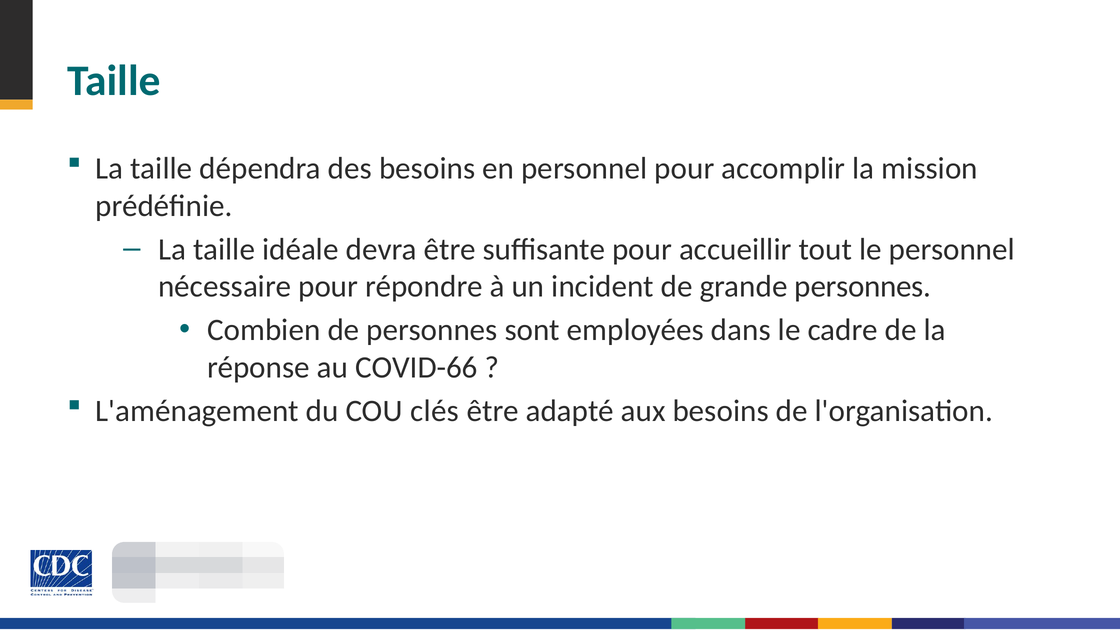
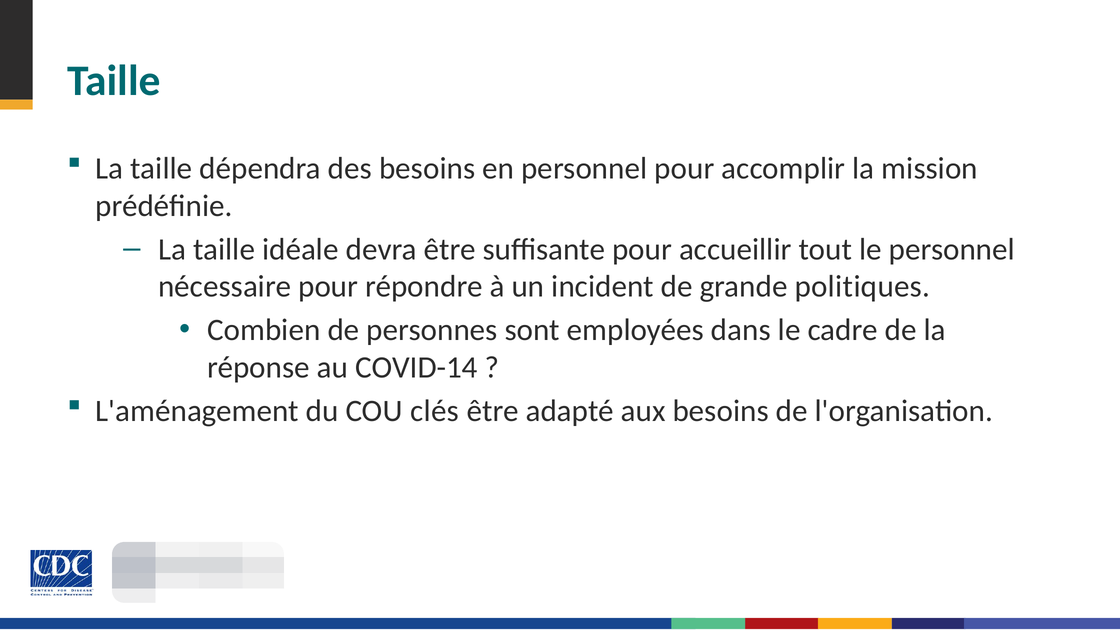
grande personnes: personnes -> politiques (862, 287)
COVID-66: COVID-66 -> COVID-14 (417, 368)
